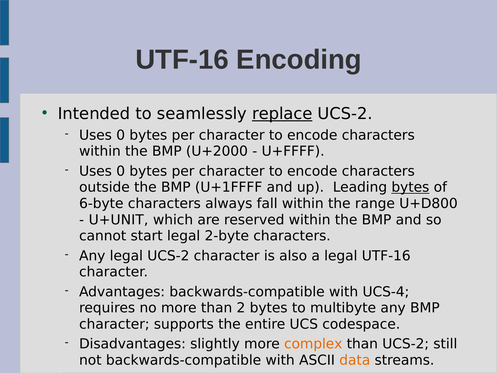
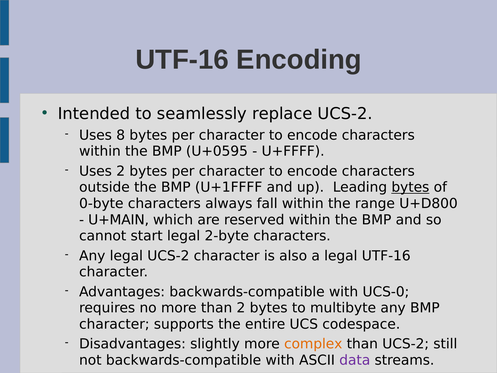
replace underline: present -> none (282, 114)
0: 0 -> 8 (121, 135)
U+2000: U+2000 -> U+0595 (217, 151)
0: 0 -> 2 (121, 171)
6-byte: 6-byte -> 0-byte (101, 203)
U+UNIT: U+UNIT -> U+MAIN (119, 220)
UCS-4: UCS-4 -> UCS-0 (386, 292)
data colour: orange -> purple (355, 360)
